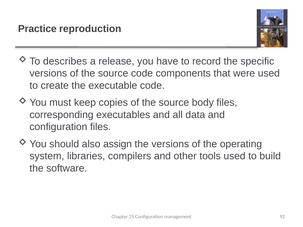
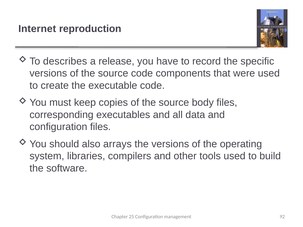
Practice: Practice -> Internet (37, 29)
assign: assign -> arrays (117, 144)
